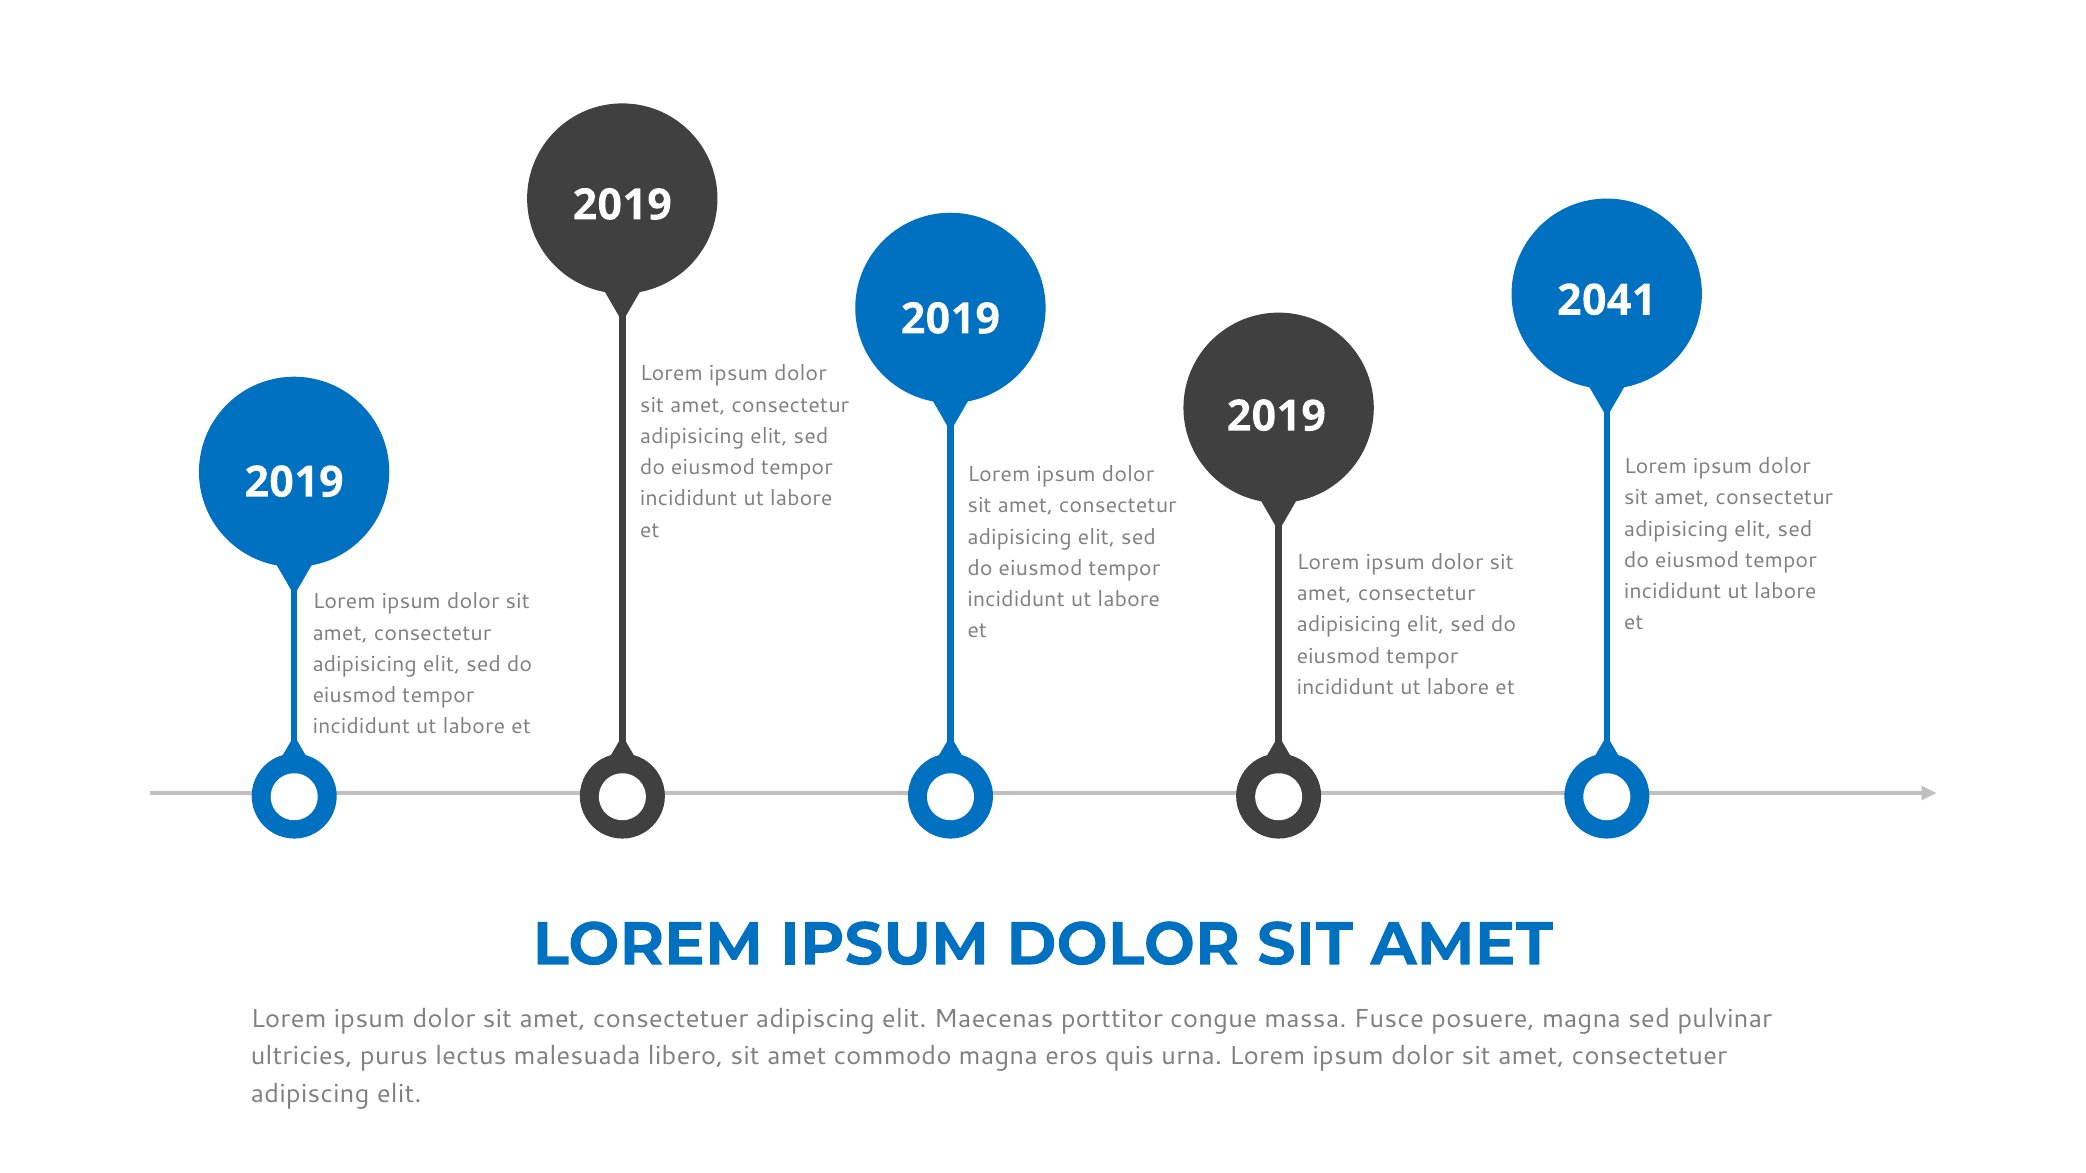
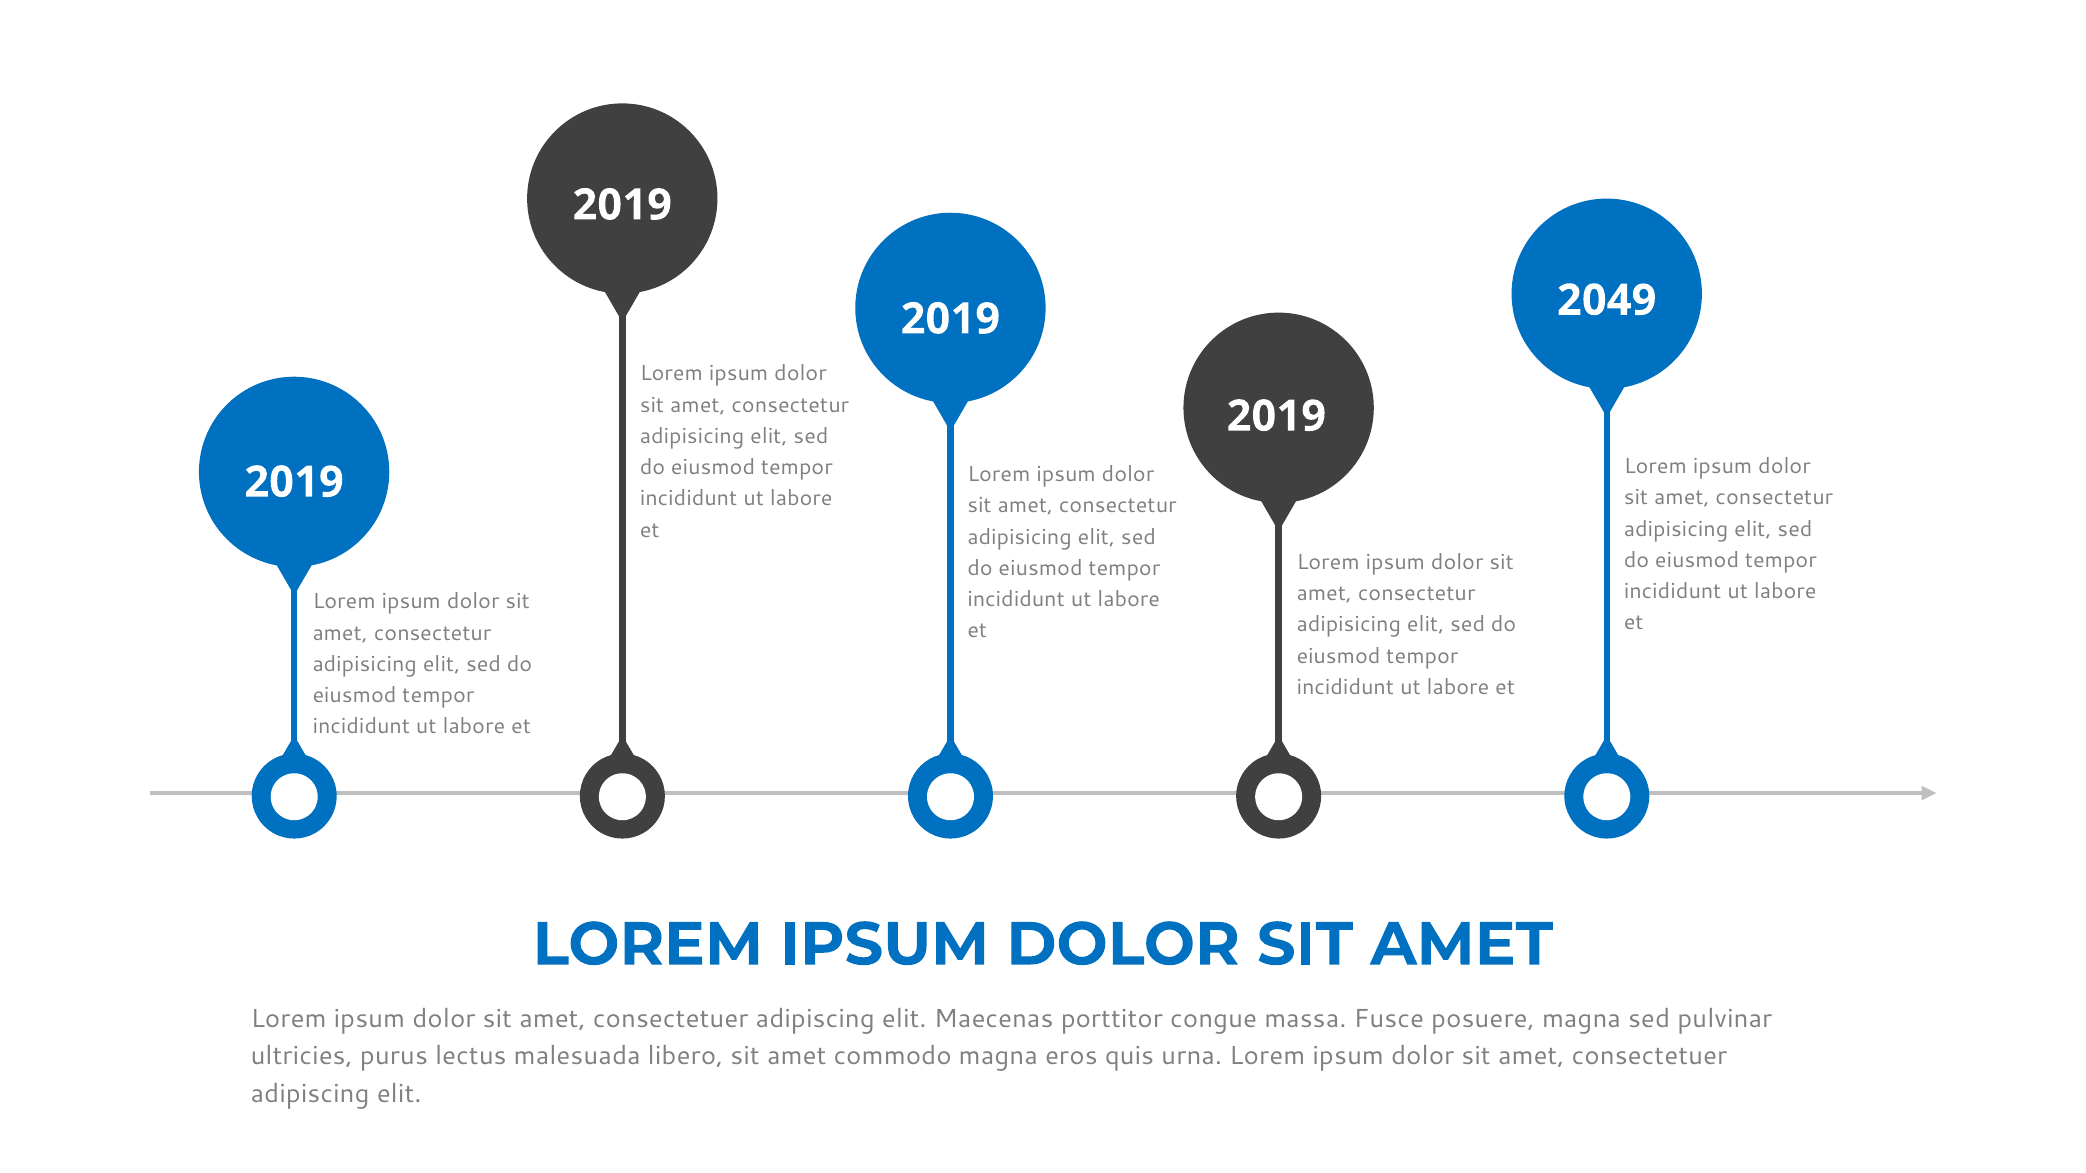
2041: 2041 -> 2049 (1607, 301)
